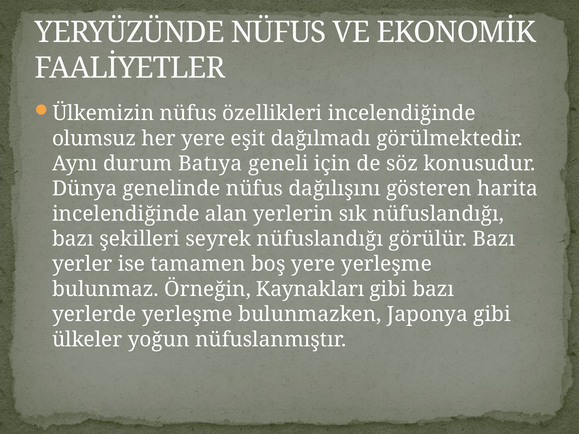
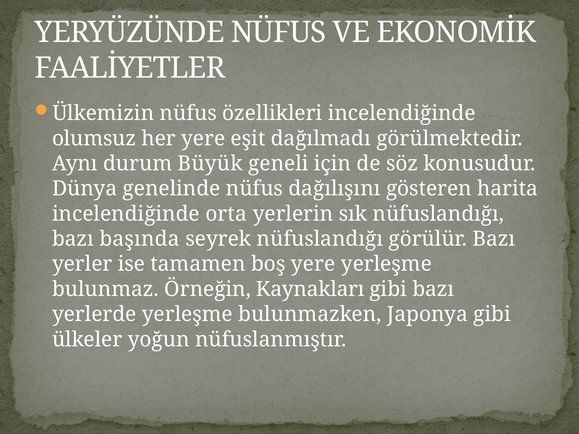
Batıya: Batıya -> Büyük (210, 164)
alan: alan -> orta (226, 214)
şekilleri: şekilleri -> başında (140, 239)
